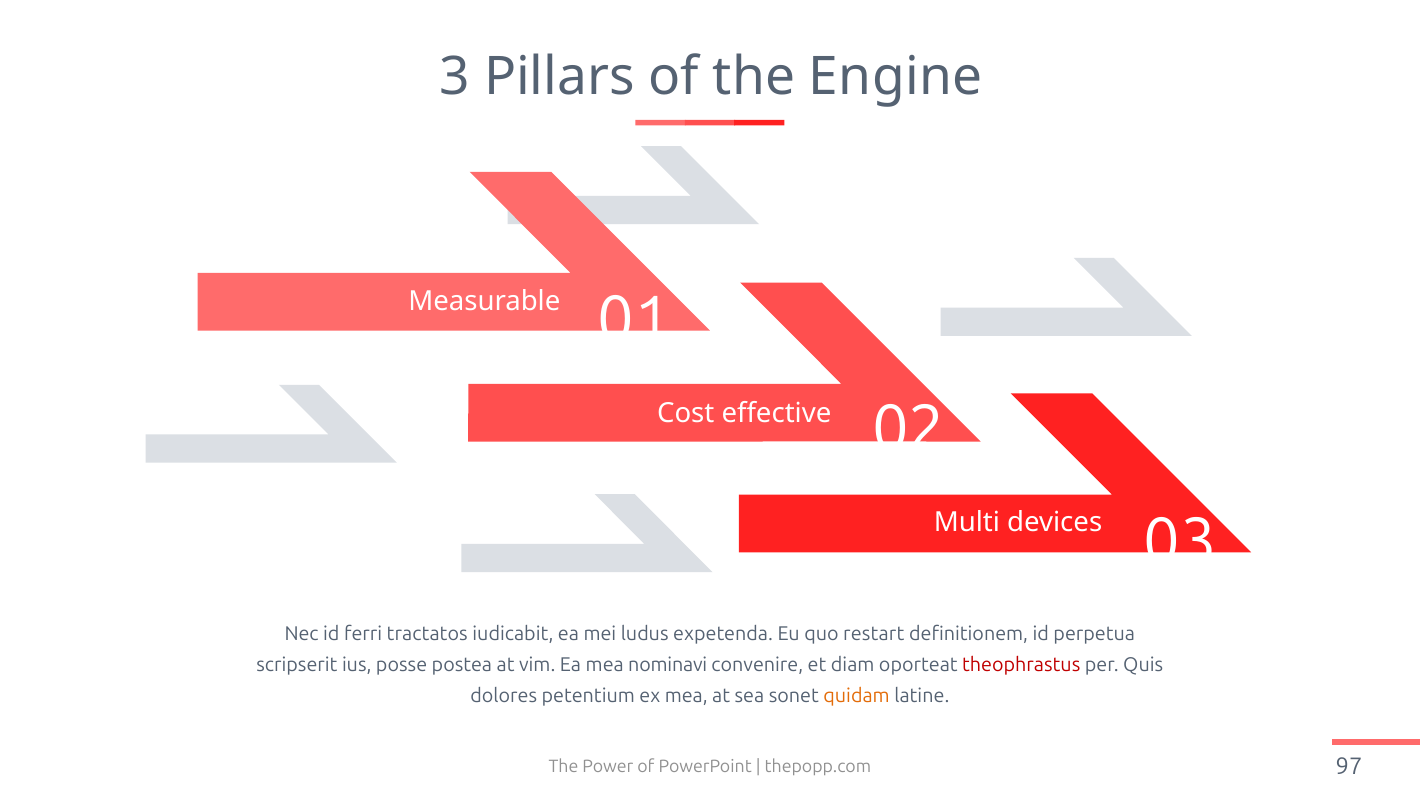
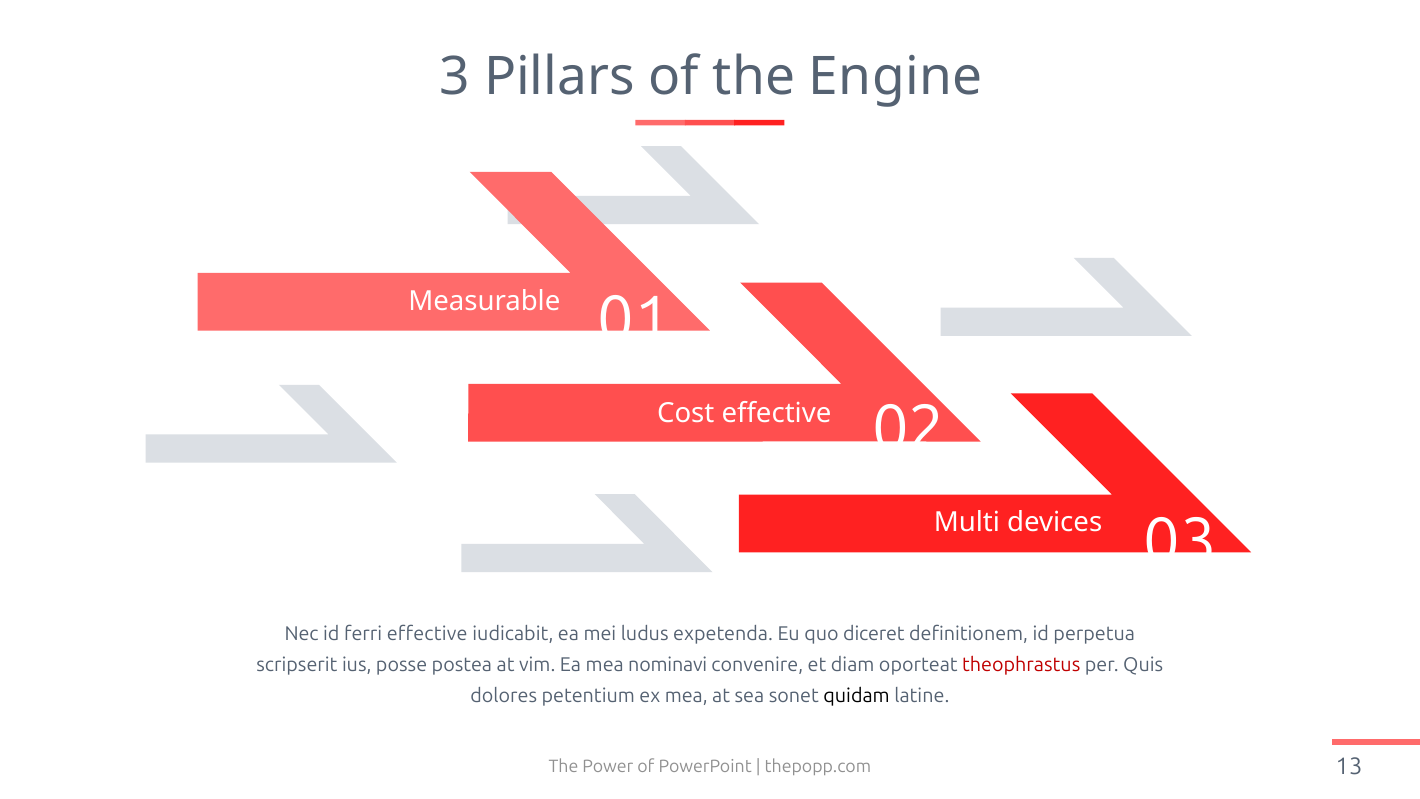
ferri tractatos: tractatos -> effective (427, 634)
restart: restart -> diceret (874, 634)
quidam colour: orange -> black (857, 695)
97: 97 -> 13 (1349, 766)
